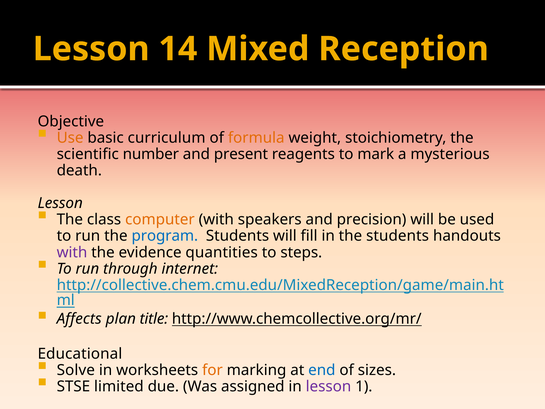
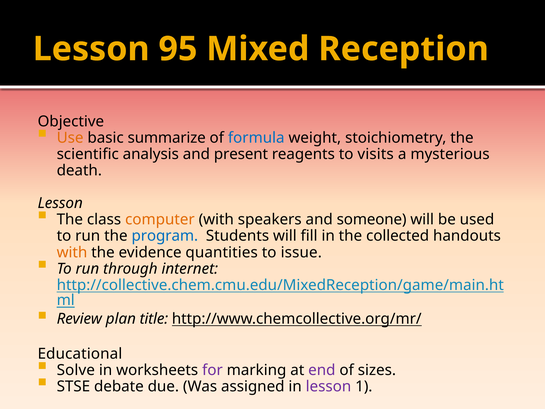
14: 14 -> 95 (178, 49)
curriculum: curriculum -> summarize (167, 138)
formula colour: orange -> blue (256, 138)
number: number -> analysis (151, 154)
mark: mark -> visits (376, 154)
precision: precision -> someone (372, 220)
the students: students -> collected (398, 236)
with colour: purple -> orange (72, 252)
steps: steps -> issue (301, 252)
Affects: Affects -> Review (79, 319)
for colour: orange -> purple (212, 370)
end colour: blue -> purple (322, 370)
limited: limited -> debate (119, 386)
